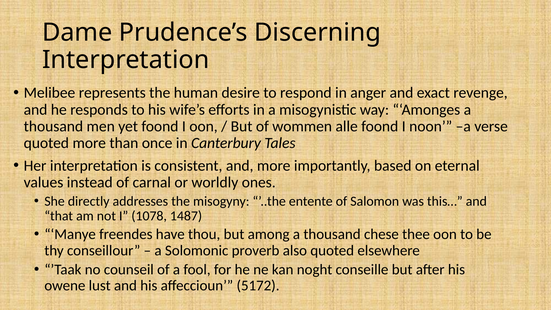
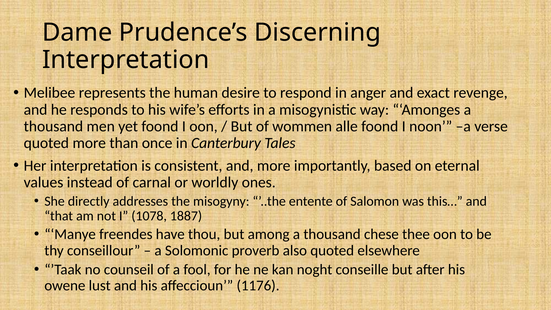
1487: 1487 -> 1887 (186, 216)
5172: 5172 -> 1176 (258, 285)
